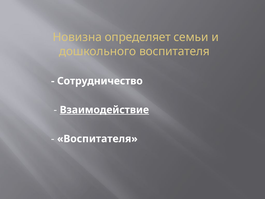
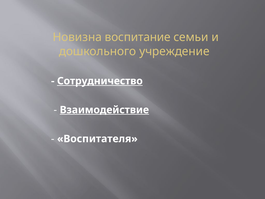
определяет: определяет -> воспитание (138, 37)
дошкольного воспитателя: воспитателя -> учреждение (174, 51)
Сотрудничество underline: none -> present (100, 81)
